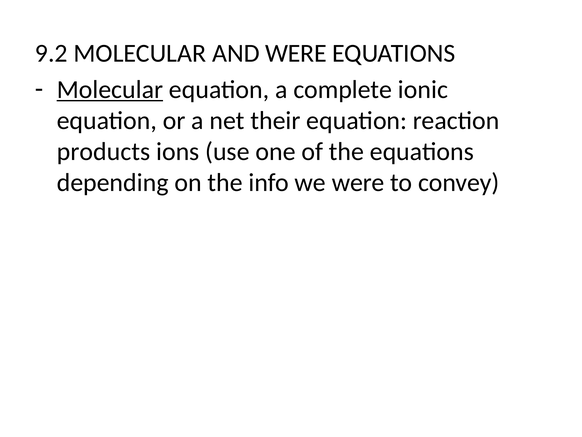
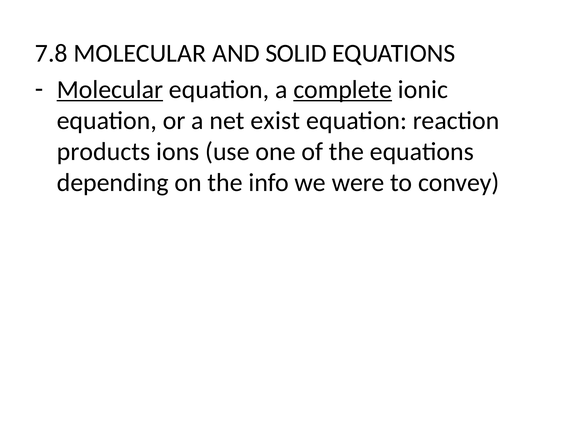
9.2: 9.2 -> 7.8 (51, 53)
AND WERE: WERE -> SOLID (296, 53)
complete underline: none -> present (343, 89)
their: their -> exist (275, 120)
